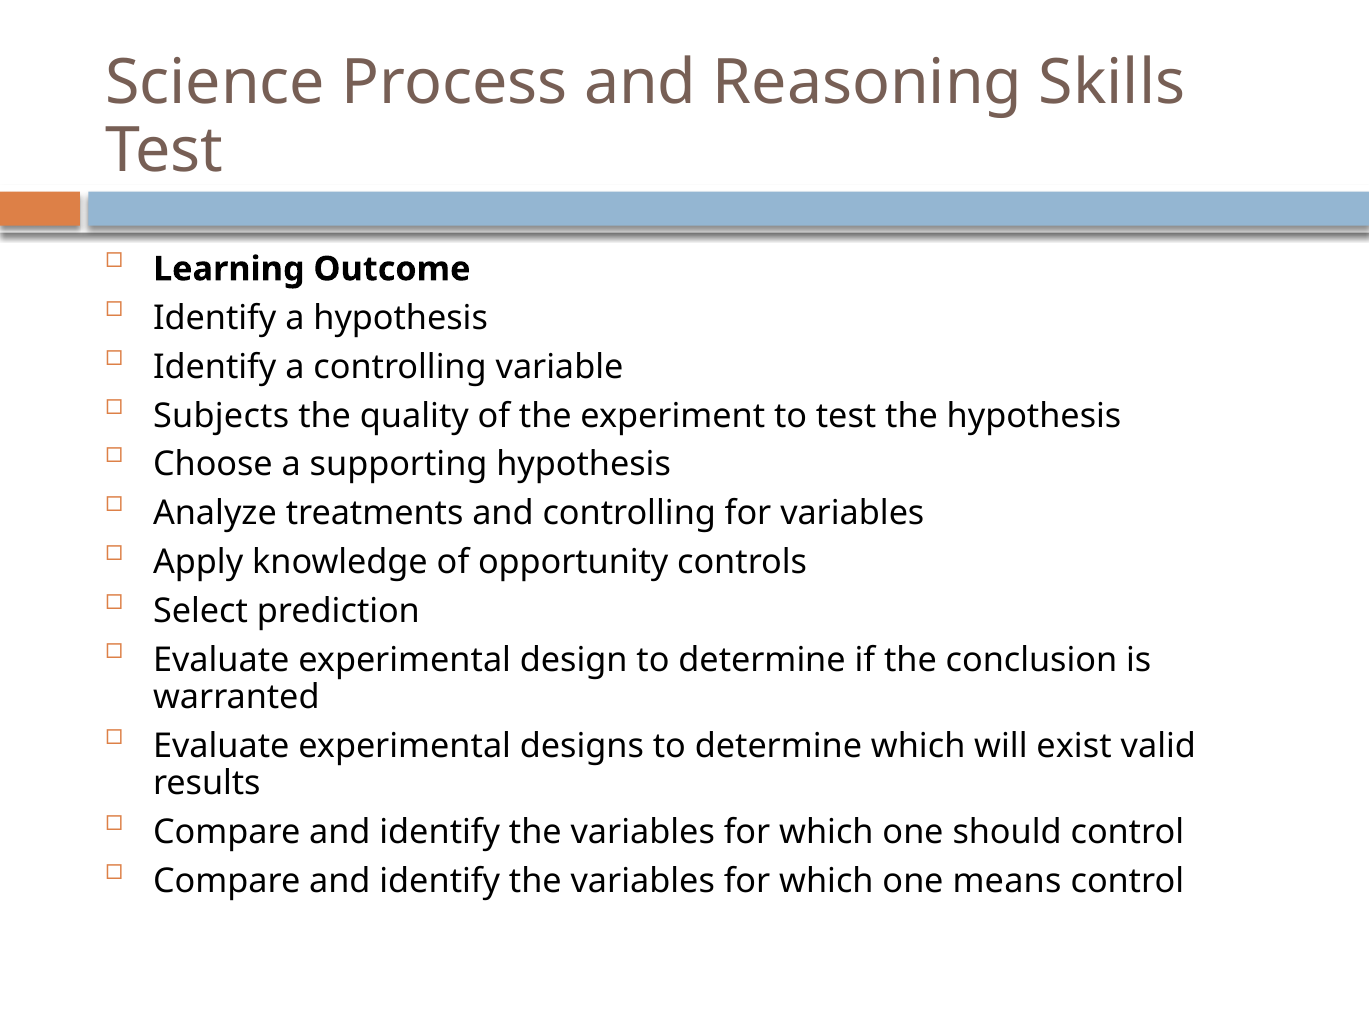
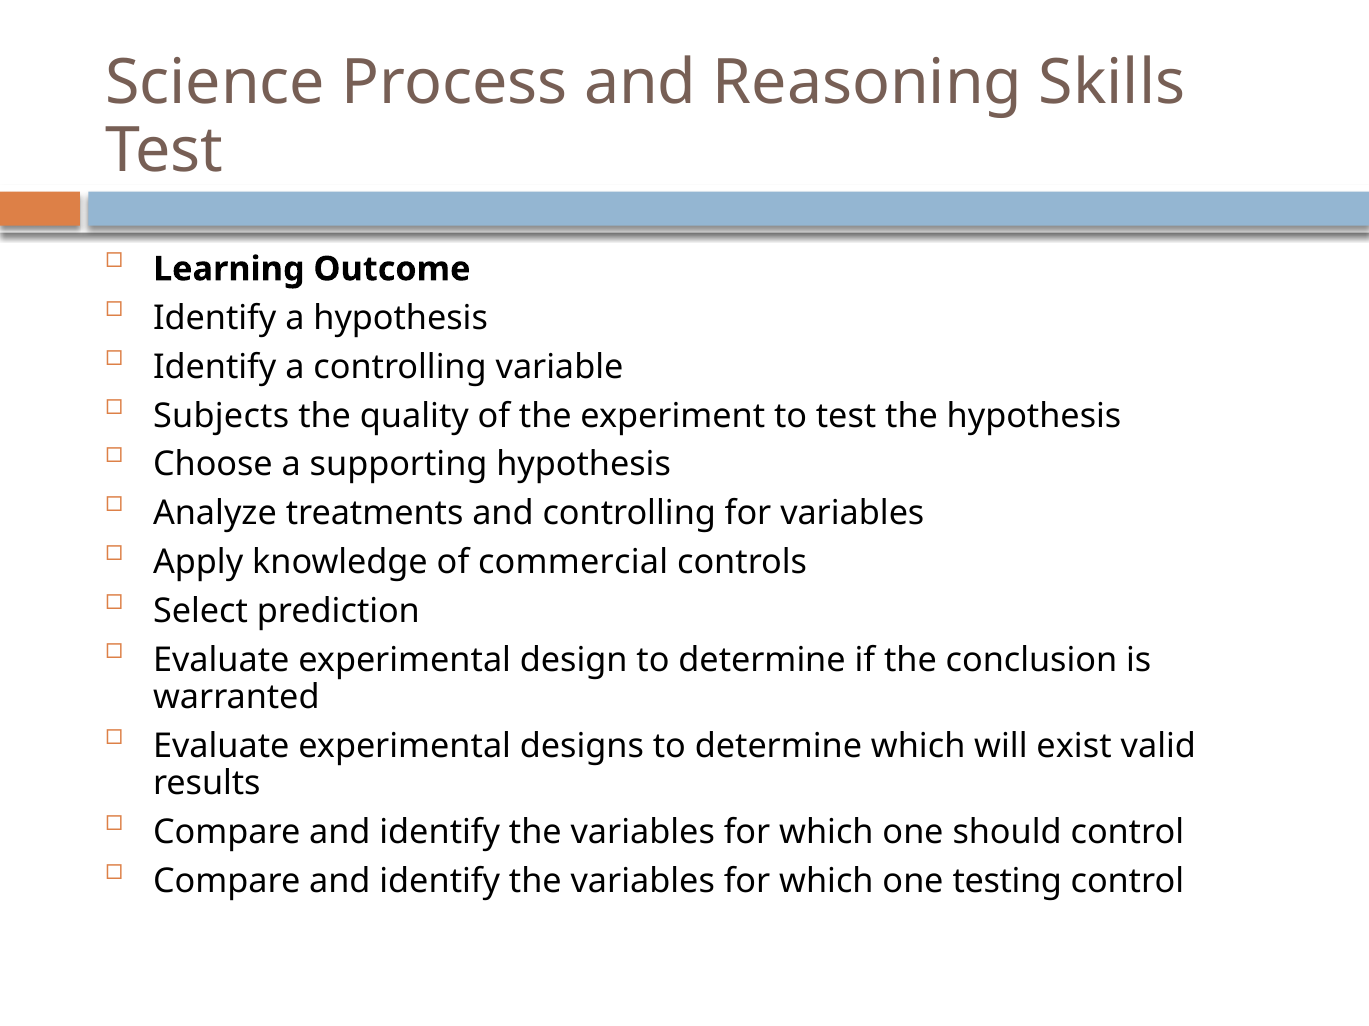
opportunity: opportunity -> commercial (573, 563)
means: means -> testing (1007, 882)
